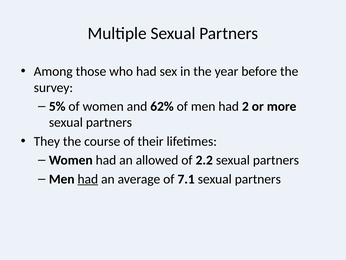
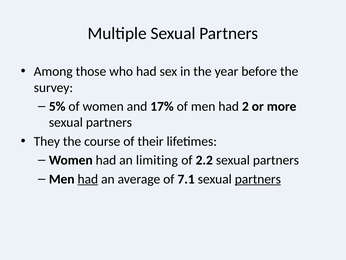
62%: 62% -> 17% (162, 106)
allowed: allowed -> limiting (157, 160)
partners underline: none -> present (258, 179)
